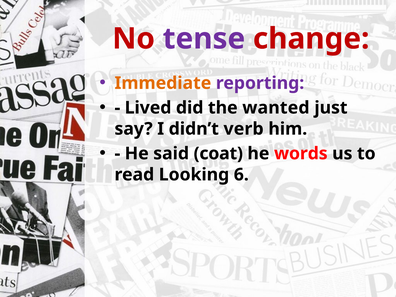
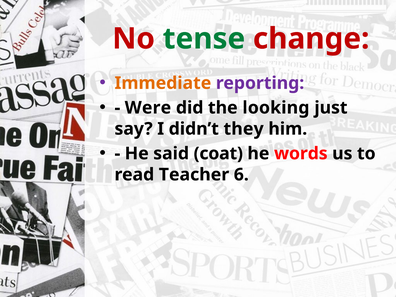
tense colour: purple -> green (204, 39)
Lived: Lived -> Were (148, 108)
wanted: wanted -> looking (276, 108)
verb: verb -> they (244, 129)
Looking: Looking -> Teacher (194, 175)
